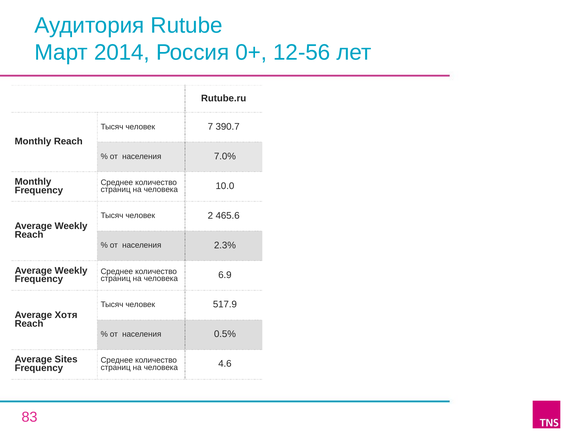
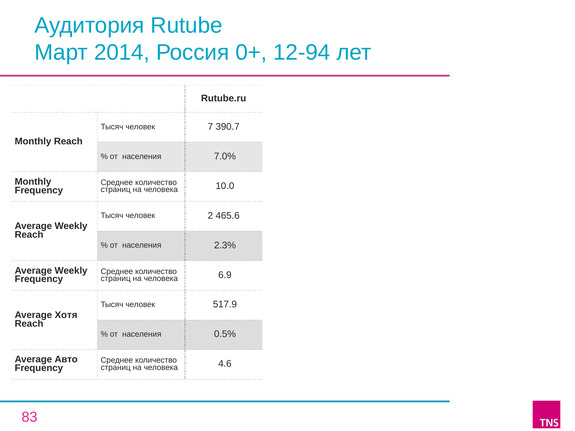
12-56: 12-56 -> 12-94 (302, 52)
Sites: Sites -> Авто (66, 360)
